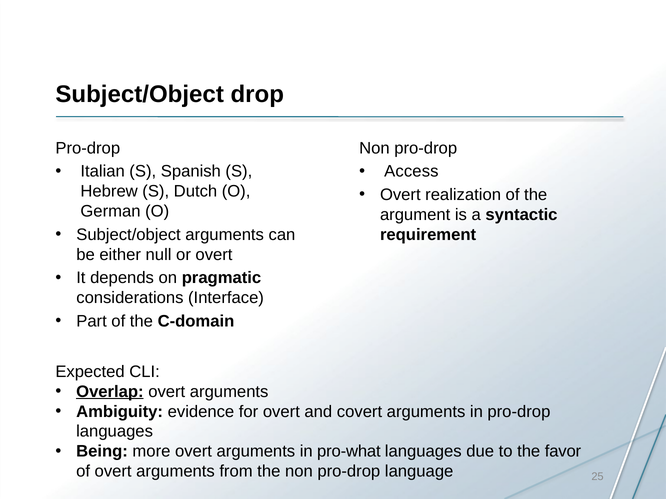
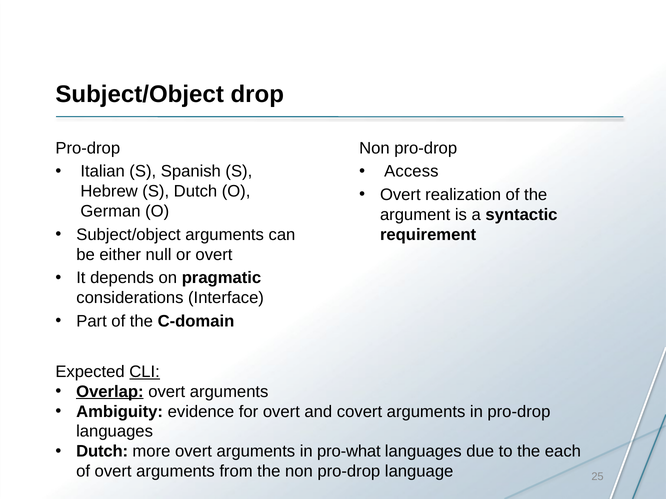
CLI underline: none -> present (145, 372)
Being: Being -> Dutch (102, 452)
favor: favor -> each (563, 452)
